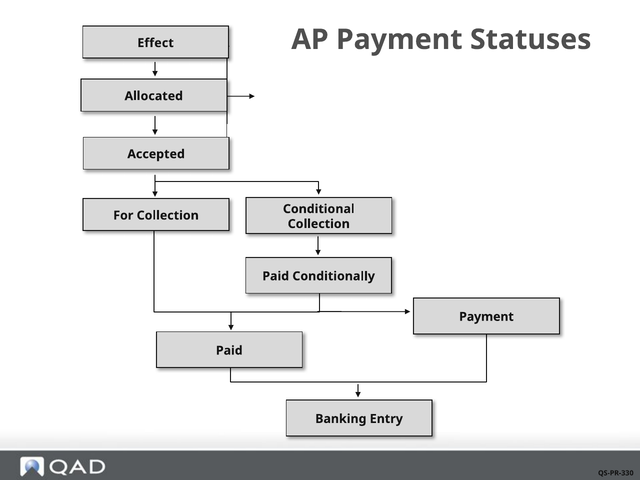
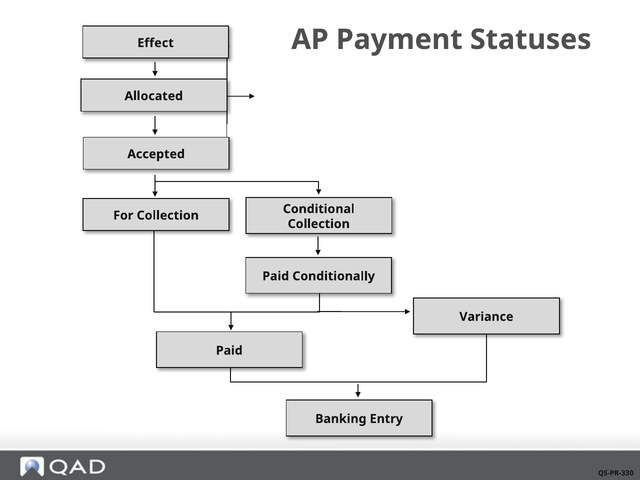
Payment: Payment -> Variance (486, 317)
